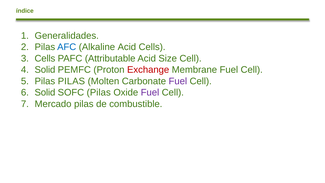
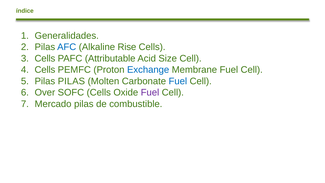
Alkaline Acid: Acid -> Rise (127, 47)
Solid: Solid -> Cells (45, 70)
Exchange colour: red -> blue (148, 70)
Fuel colour: purple -> blue (178, 81)
Solid: Solid -> Over (45, 93)
SOFC Pilas: Pilas -> Cells (99, 93)
